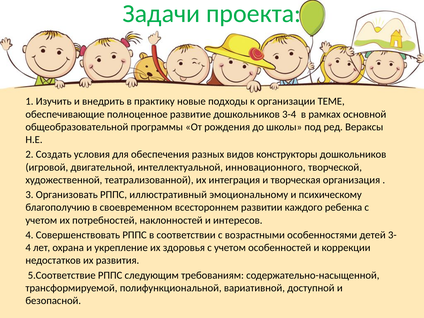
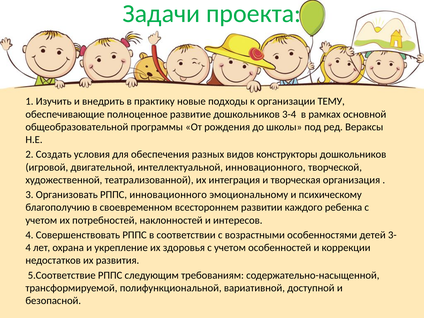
ТЕМЕ: ТЕМЕ -> ТЕМУ (331, 101)
РППС иллюстративный: иллюстративный -> инновационного (168, 195)
